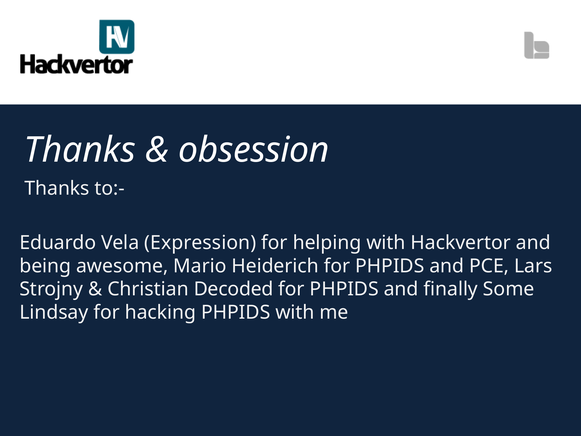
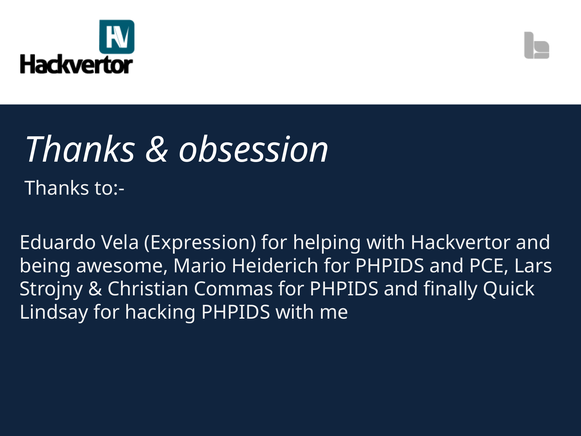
Decoded: Decoded -> Commas (234, 289)
Some: Some -> Quick (509, 289)
